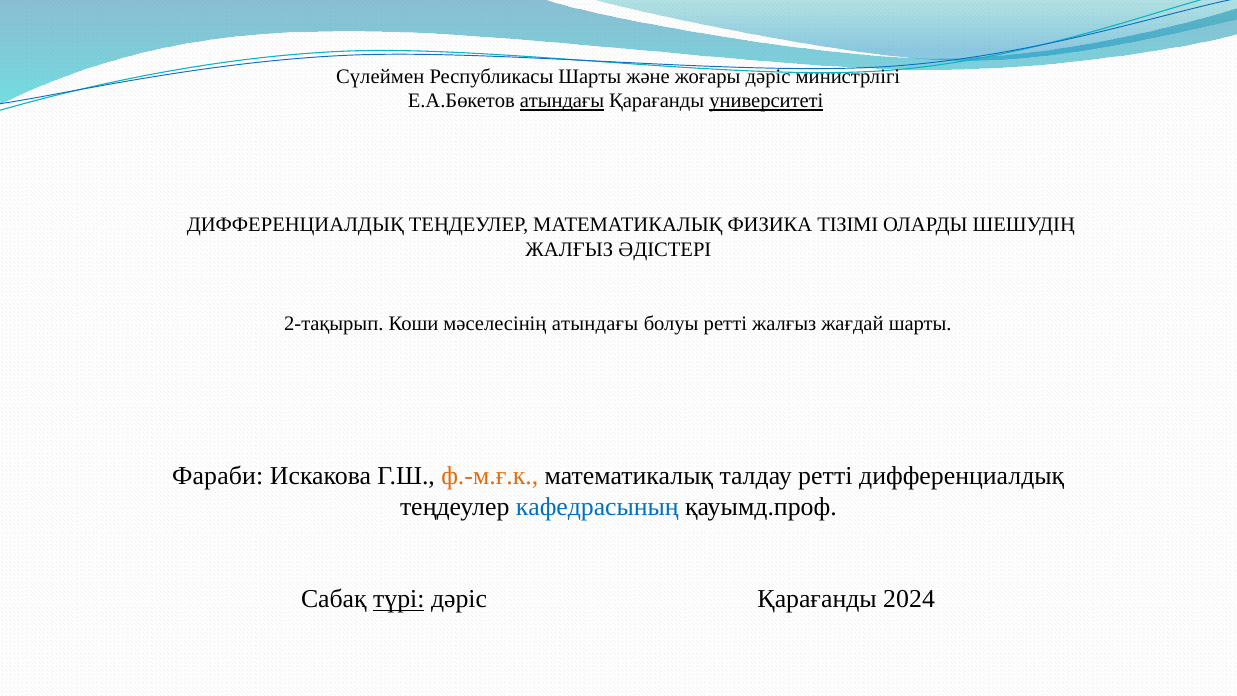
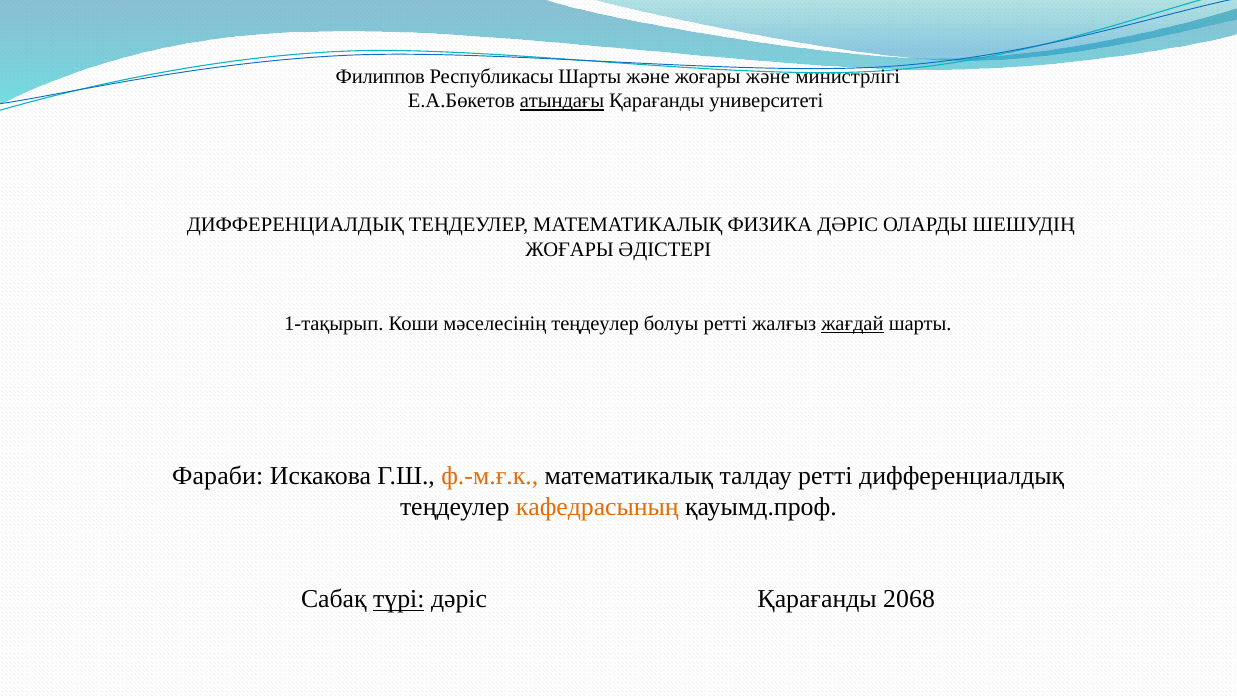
Сүлеймен: Сүлеймен -> Филиппов (380, 76)
жоғары дәріс: дәріс -> және (768, 76)
университеті underline: present -> none (766, 101)
ФИЗИКА ТІЗІМІ: ТІЗІМІ -> ДӘРІС (848, 225)
ЖАЛҒЫЗ: ЖАЛҒЫЗ -> ЖОҒАРЫ (569, 249)
2-тақырып: 2-тақырып -> 1-тақырып (334, 324)
мәселесінің атындағы: атындағы -> теңдеулер (595, 324)
жағдай underline: none -> present (852, 324)
кафедрасының colour: blue -> orange (597, 506)
2024: 2024 -> 2068 (909, 599)
